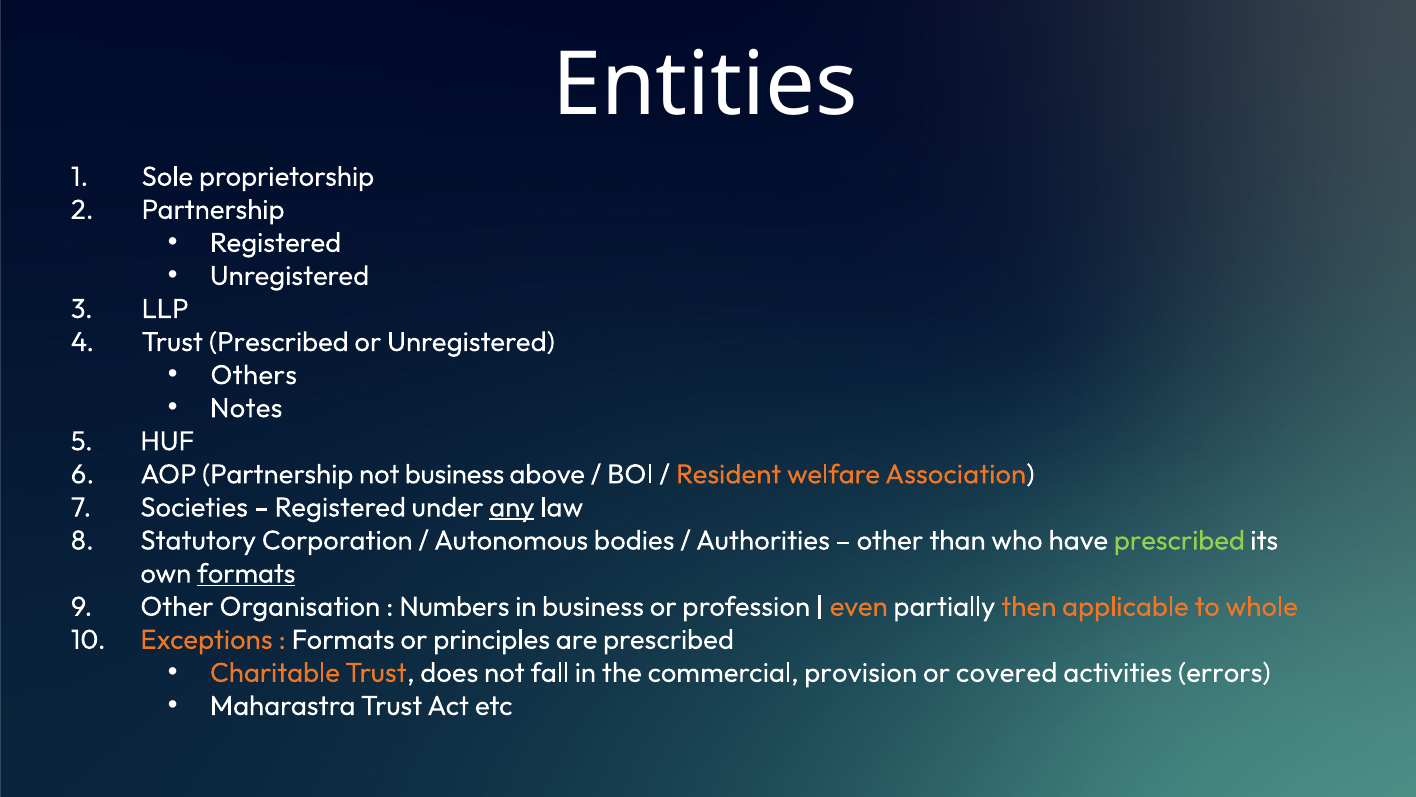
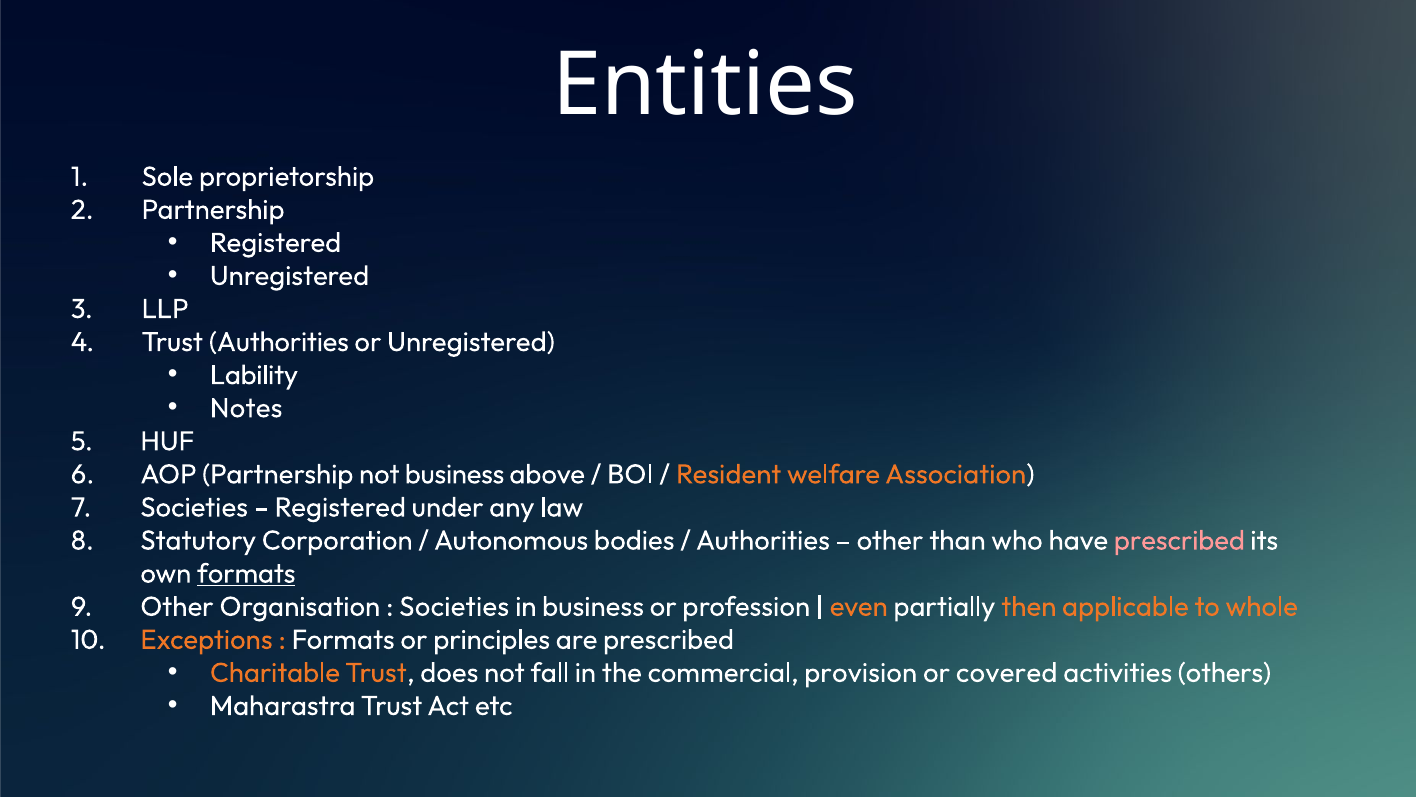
Trust Prescribed: Prescribed -> Authorities (279, 342)
Others: Others -> Lability (254, 375)
any underline: present -> none (512, 507)
prescribed colour: light green -> pink (1179, 540)
Numbers: Numbers -> Societies (454, 606)
errors: errors -> others (1224, 672)
